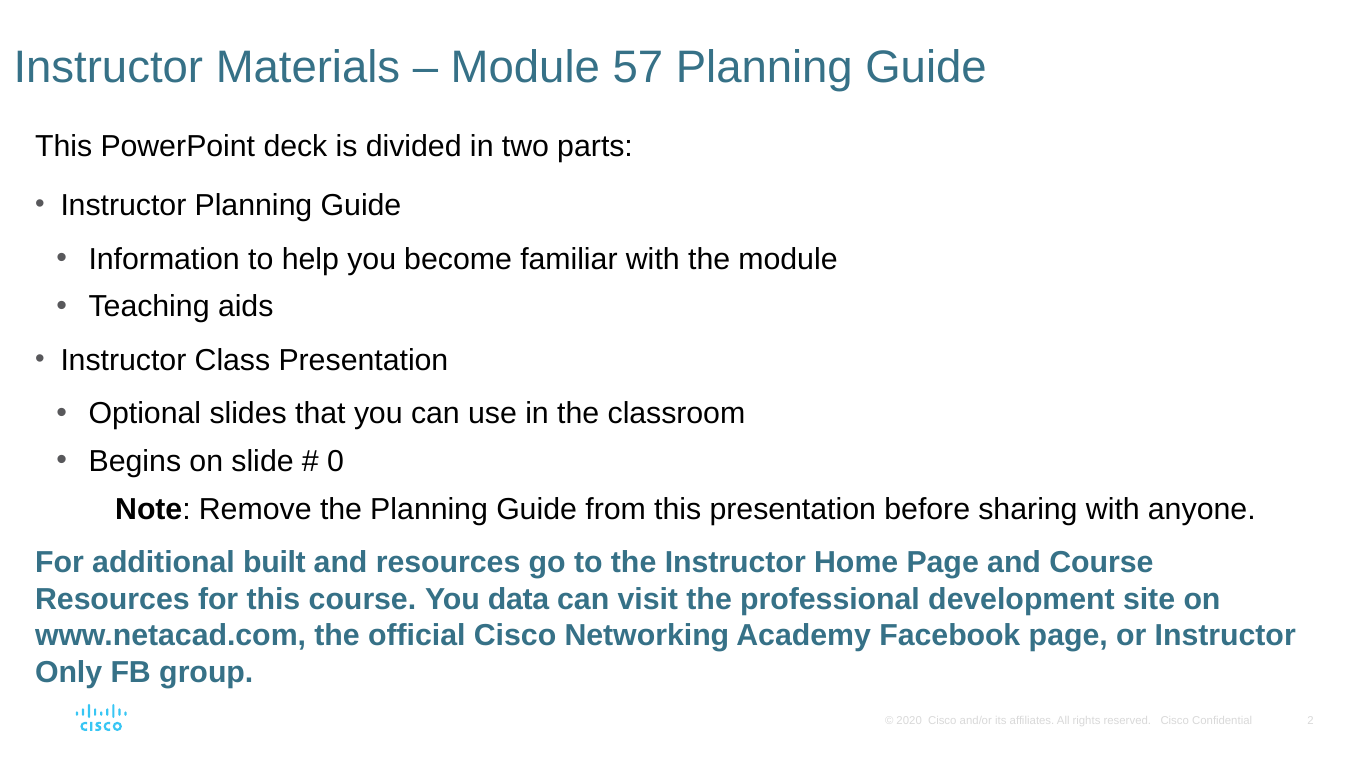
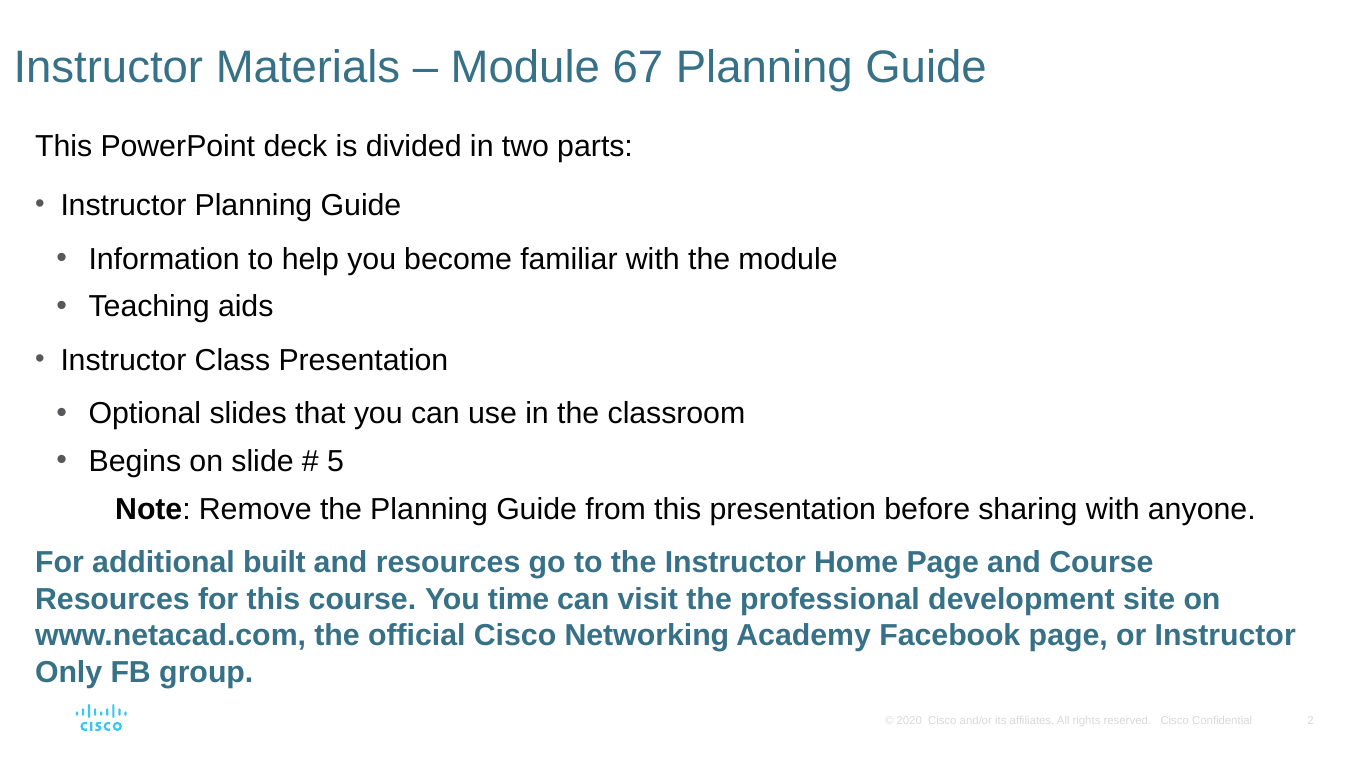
57: 57 -> 67 (638, 67)
0: 0 -> 5 (336, 462)
data: data -> time (519, 599)
